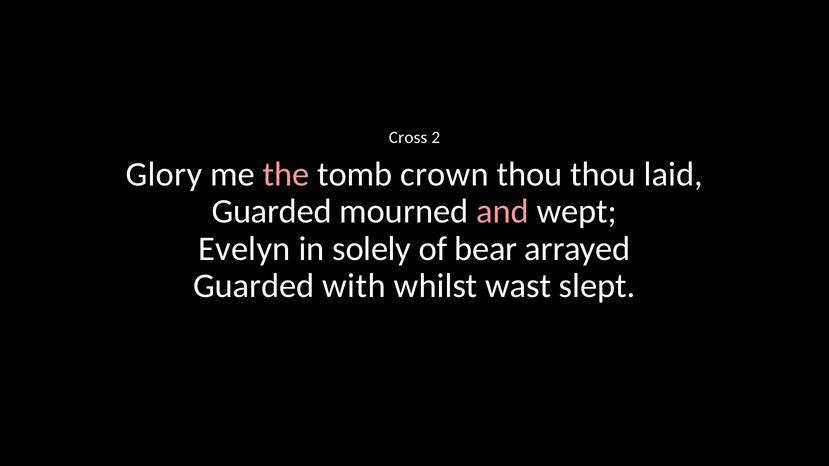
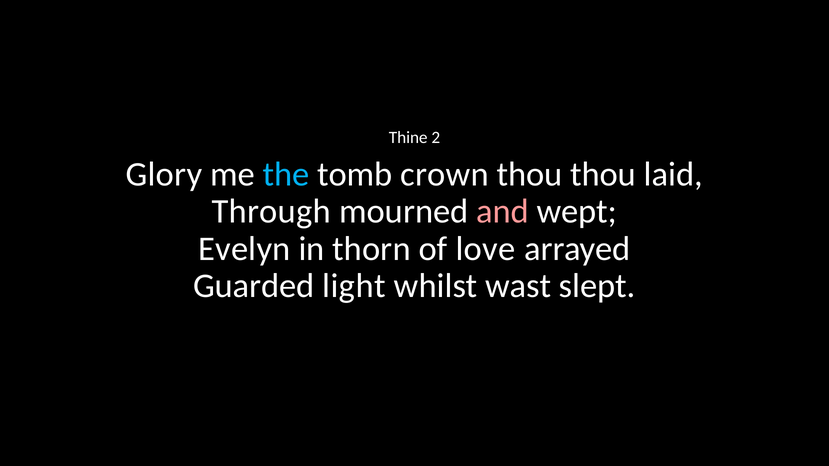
Cross: Cross -> Thine (408, 138)
the colour: pink -> light blue (286, 174)
Guarded: Guarded -> Through (271, 212)
solely: solely -> thorn (372, 249)
bear: bear -> love (486, 249)
with: with -> light (354, 286)
